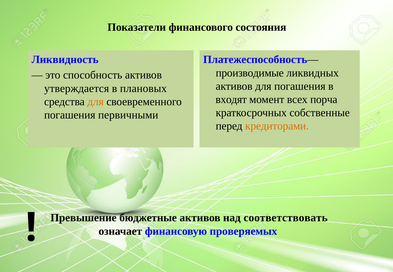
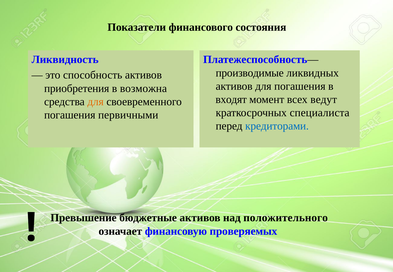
утверждается: утверждается -> приобретения (77, 88)
плановых: плановых -> возможна (143, 88)
порча: порча -> ведут (324, 99)
собственные: собственные -> специалиста (320, 113)
кредиторами colour: orange -> blue (277, 126)
соответствовать: соответствовать -> положительного (286, 218)
